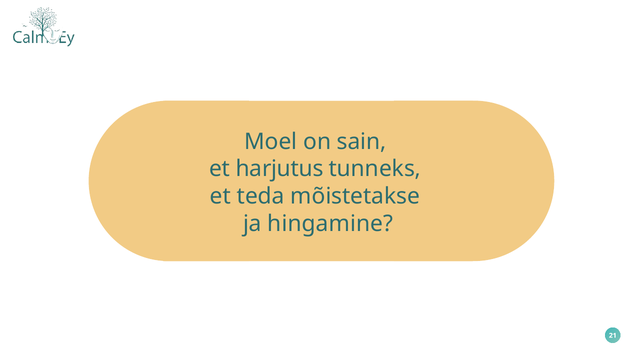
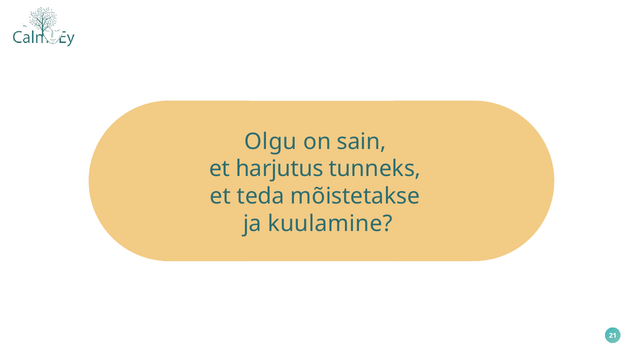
Moel: Moel -> Olgu (271, 141)
hingamine: hingamine -> kuulamine (330, 223)
